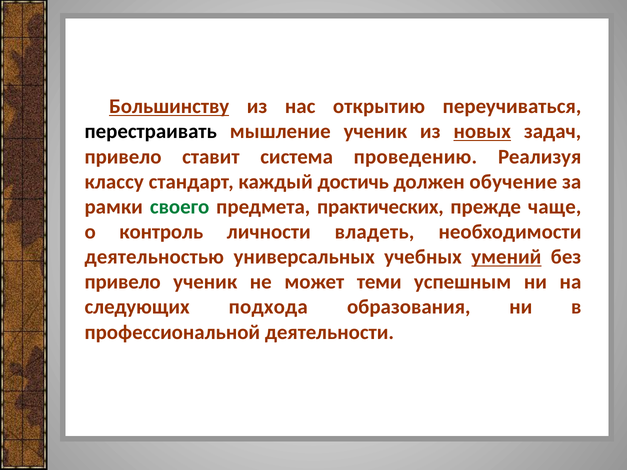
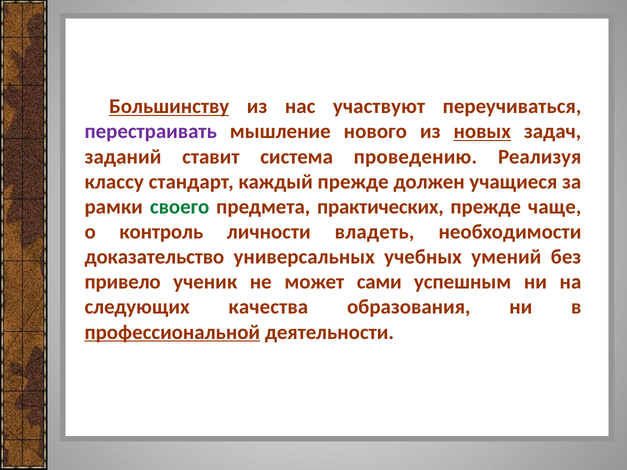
открытию: открытию -> участвуют (379, 107)
перестраивать colour: black -> purple (151, 132)
мышление ученик: ученик -> нового (375, 132)
привело: привело -> заданий (123, 157)
каждый достичь: достичь -> прежде (353, 182)
обучение: обучение -> учащиеся (513, 182)
деятельностью: деятельностью -> доказательство (154, 257)
умений underline: present -> none (506, 257)
теми: теми -> сами (379, 282)
подхода: подхода -> качества (268, 307)
профессиональной underline: none -> present (172, 332)
